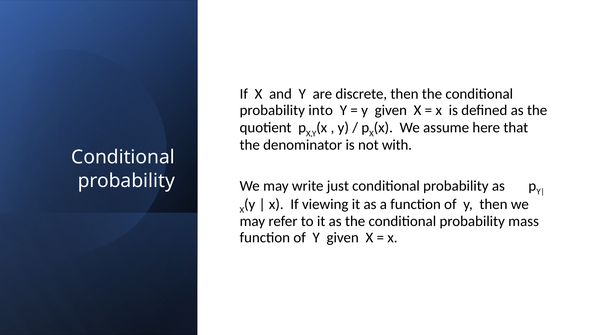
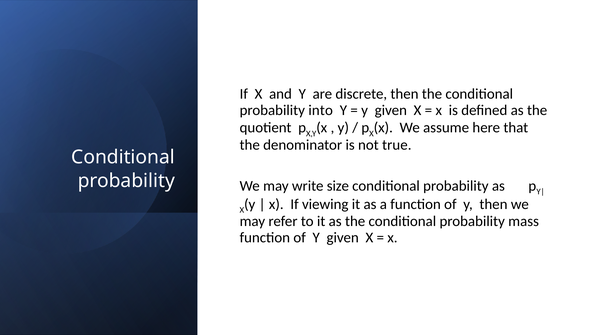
with: with -> true (397, 145)
just: just -> size (338, 186)
